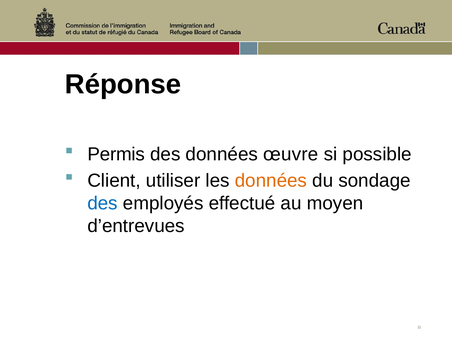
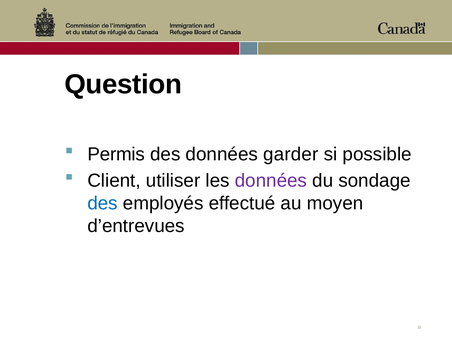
Réponse: Réponse -> Question (123, 84)
œuvre: œuvre -> garder (291, 154)
données colour: orange -> purple (271, 181)
